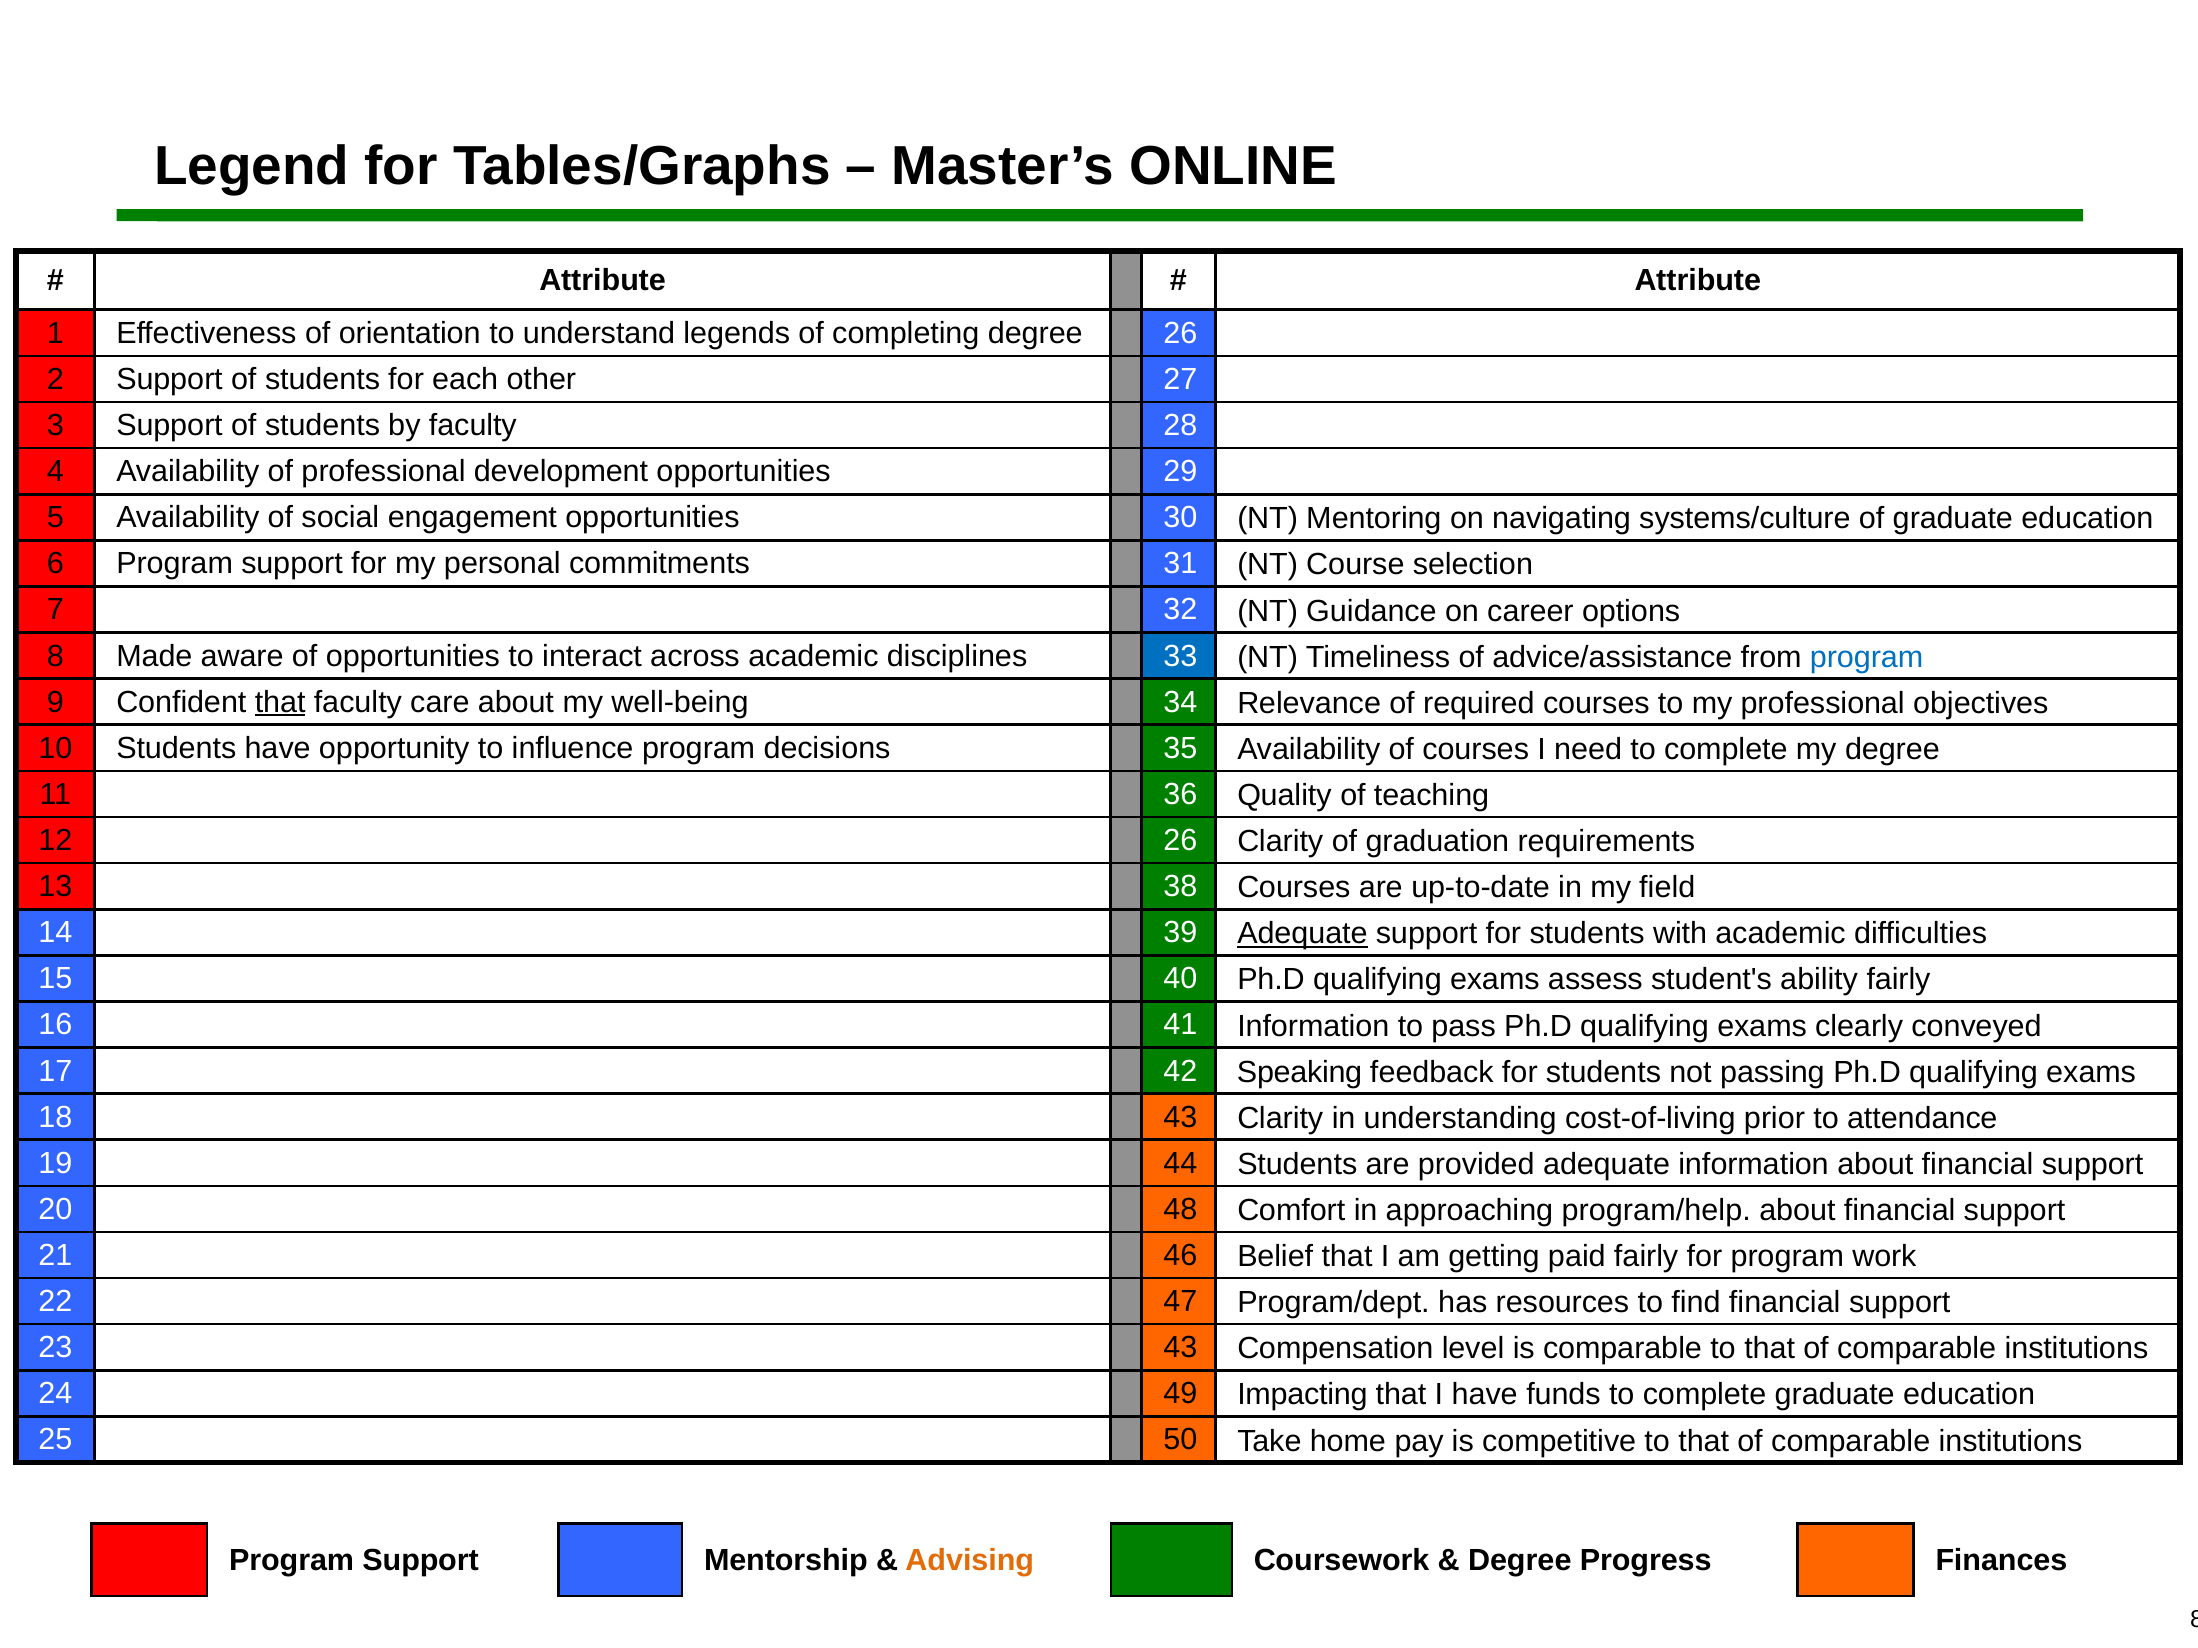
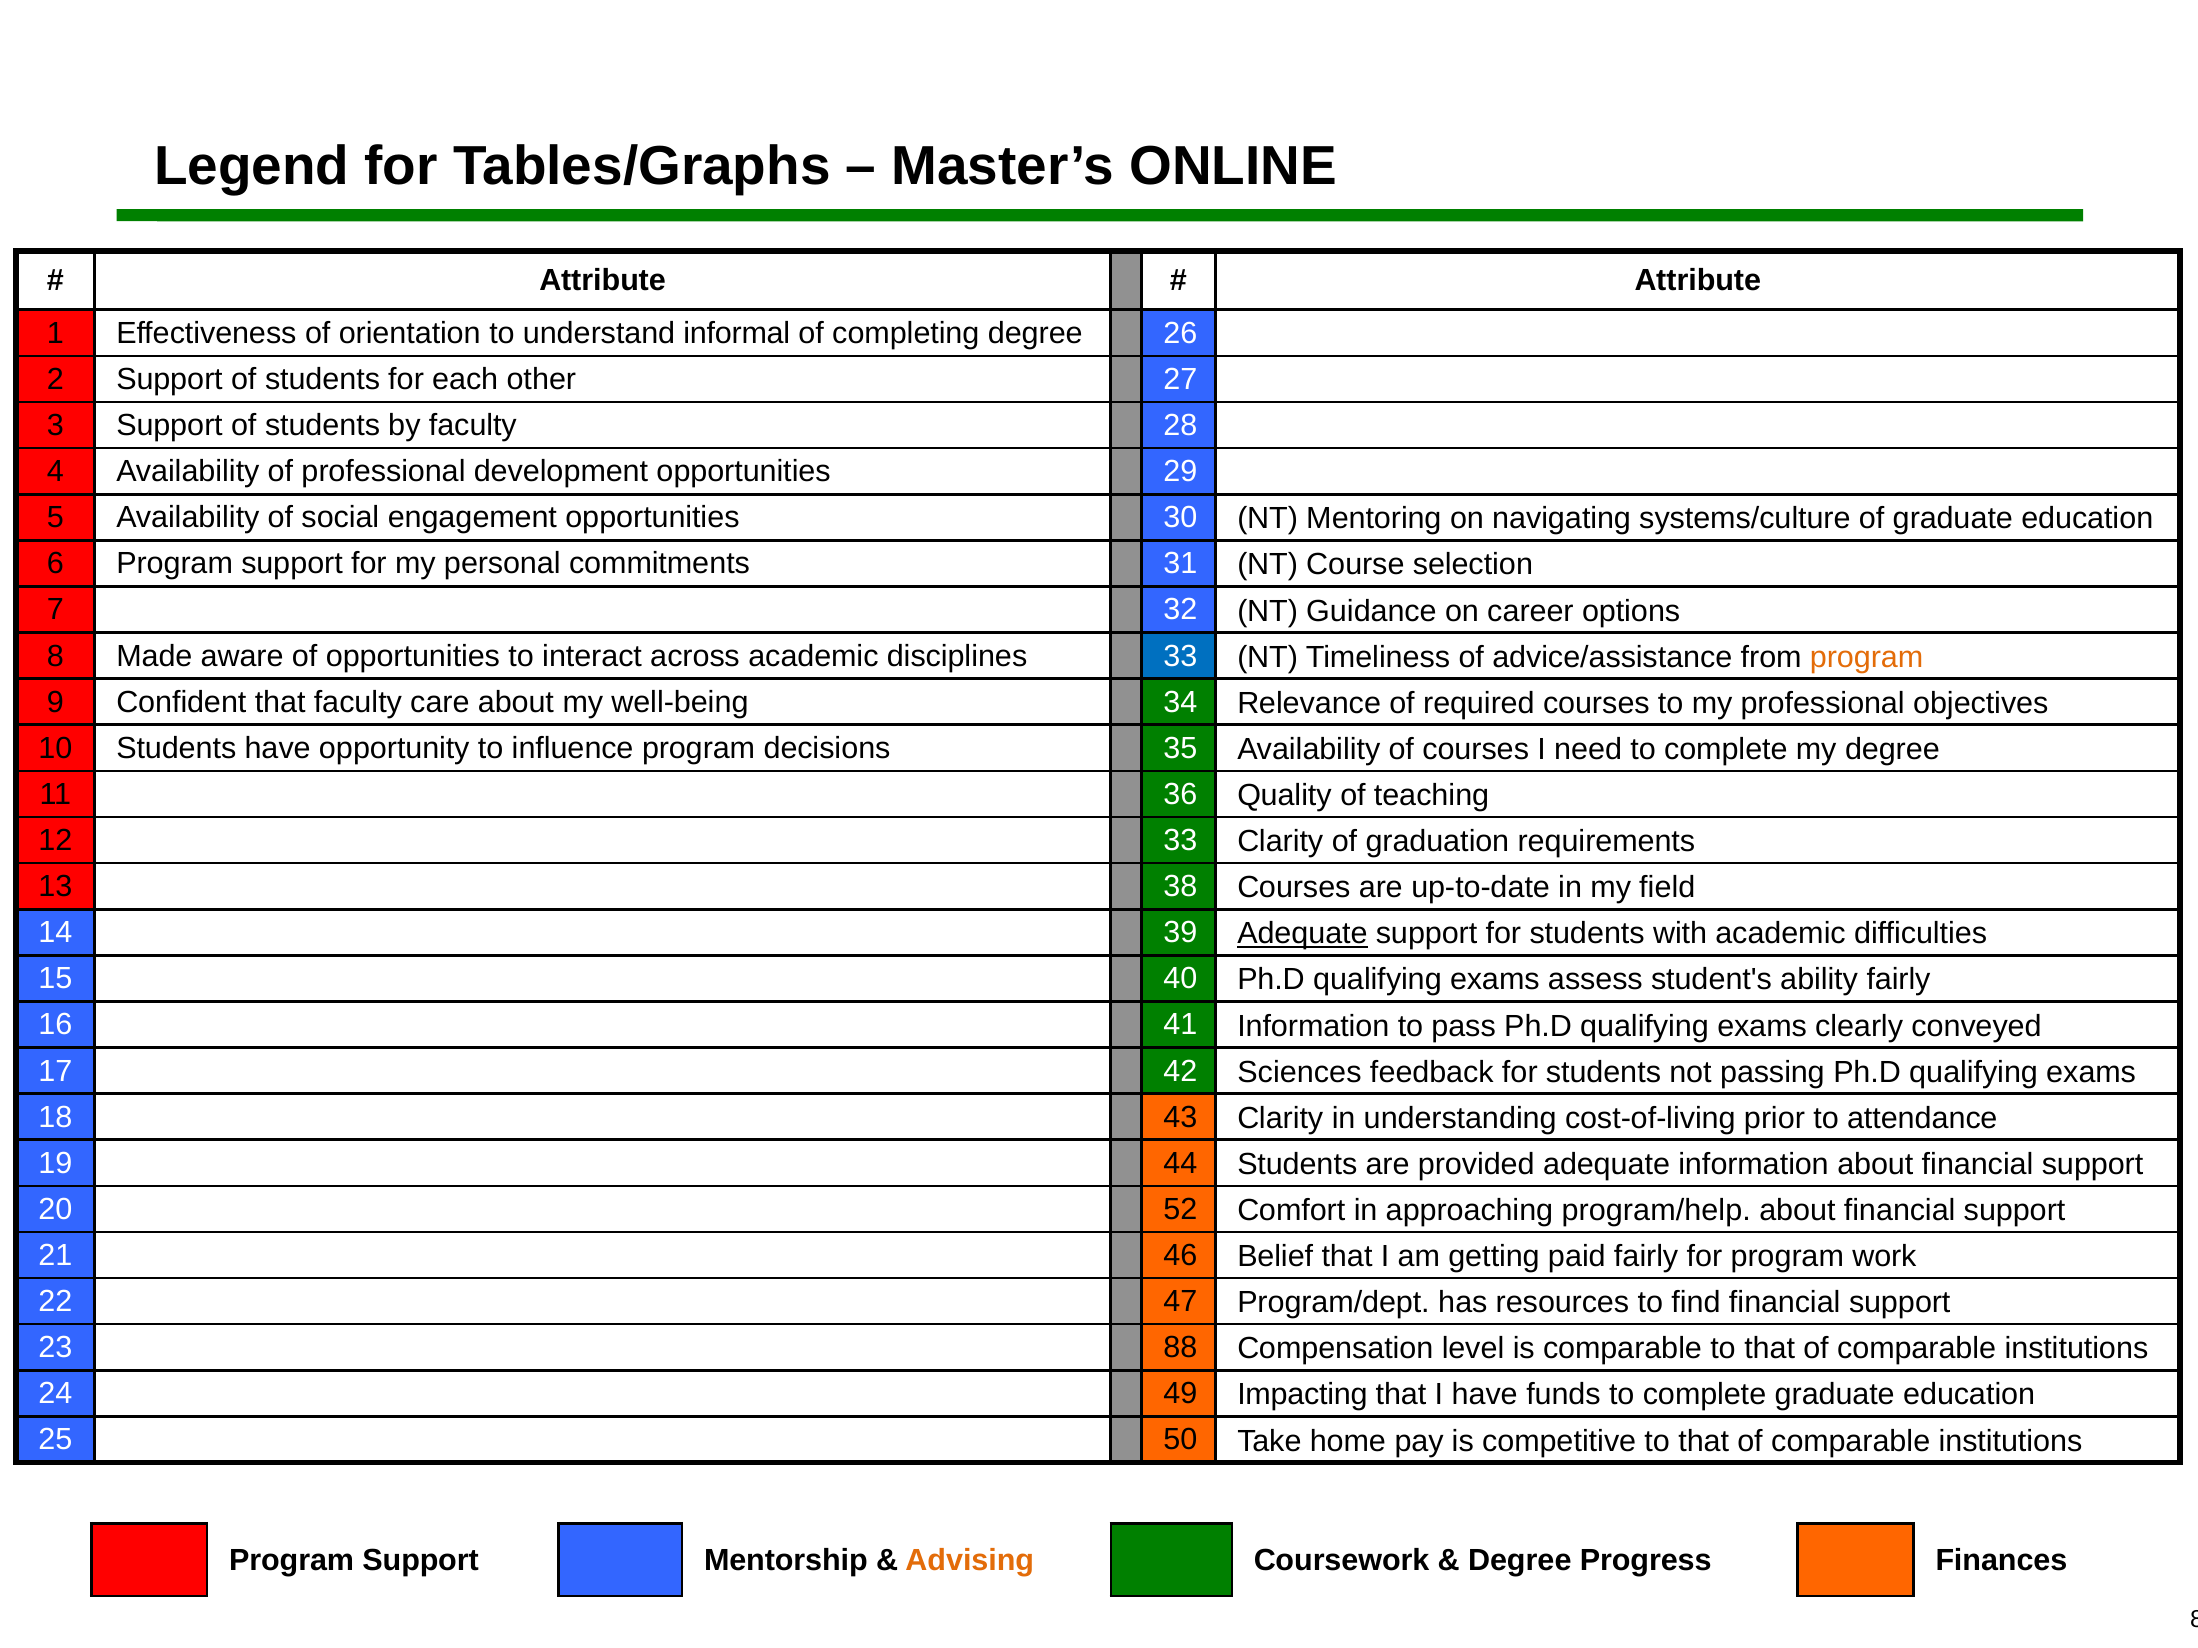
legends: legends -> informal (737, 333)
program colour: blue -> orange (1867, 657)
that underline: present -> none (280, 702)
12 26: 26 -> 33 (1180, 841)
Speaking: Speaking -> Sciences (1299, 1072)
48: 48 -> 52 (1180, 1210)
23 43: 43 -> 88 (1180, 1348)
